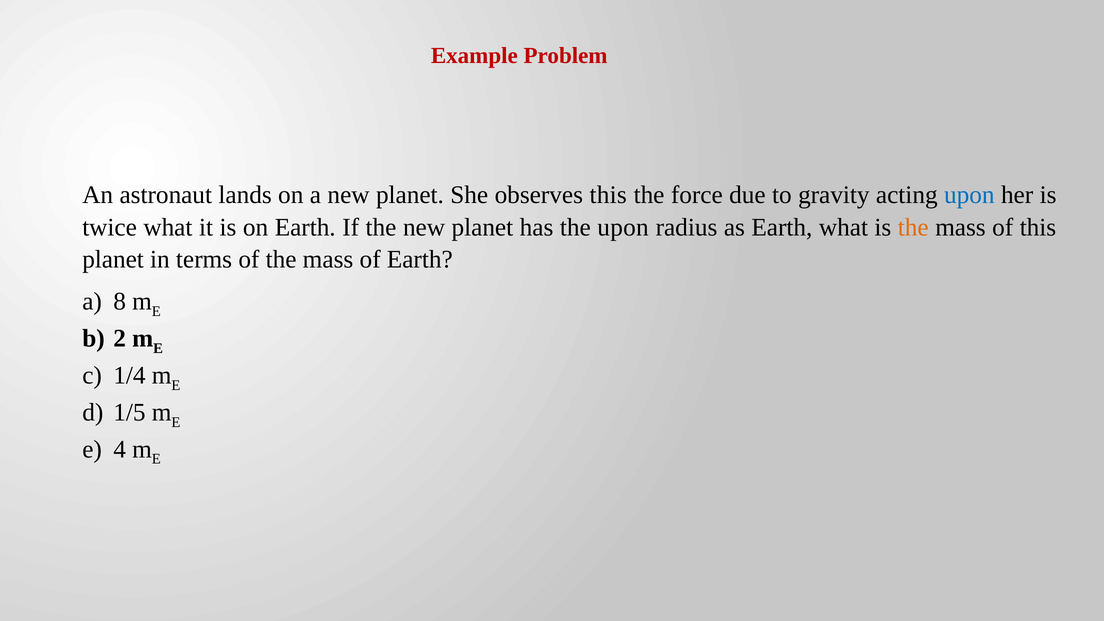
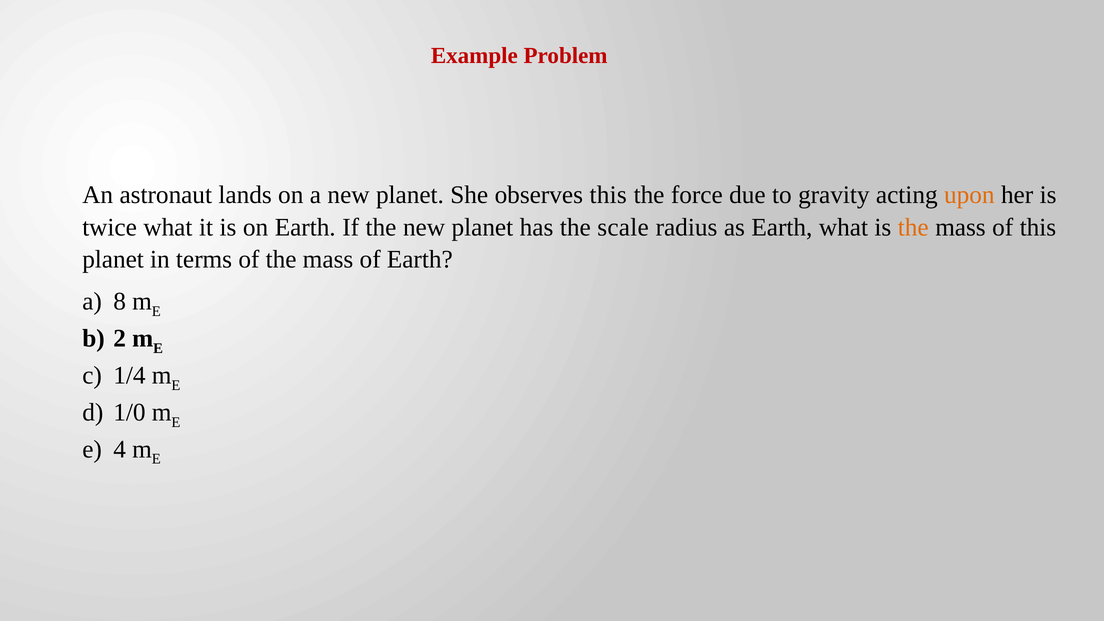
upon colour: blue -> orange (969, 195)
the upon: upon -> scale (623, 227)
1/5: 1/5 -> 1/0 (129, 412)
